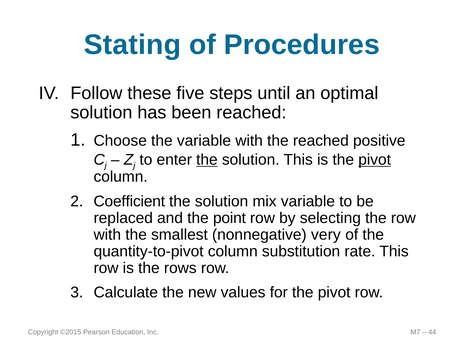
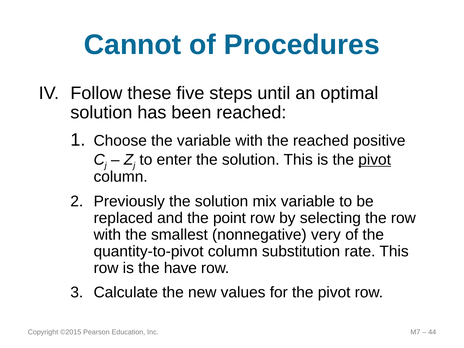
Stating: Stating -> Cannot (133, 45)
the underline: present -> none (207, 160)
Coefficient: Coefficient -> Previously (129, 201)
rows: rows -> have (180, 268)
